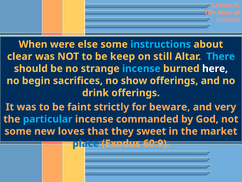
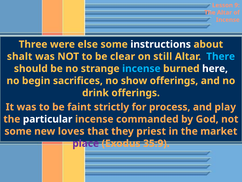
When: When -> Three (33, 44)
instructions colour: light blue -> white (161, 44)
clear: clear -> shalt (20, 56)
keep: keep -> clear (123, 56)
beware: beware -> process (170, 107)
very: very -> play (225, 107)
particular colour: light blue -> white (48, 119)
sweet: sweet -> priest (151, 131)
place colour: blue -> purple (86, 143)
60:9: 60:9 -> 35:9 (156, 143)
